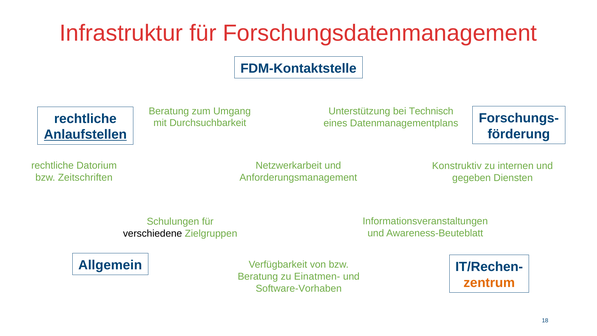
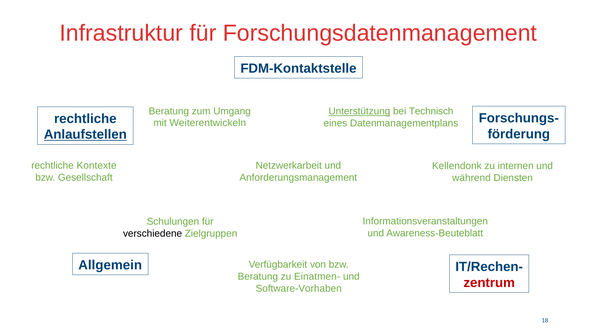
Unterstützung underline: none -> present (359, 111)
Durchsuchbarkeit: Durchsuchbarkeit -> Weiterentwickeln (208, 123)
Datorium: Datorium -> Kontexte (97, 166)
Konstruktiv: Konstruktiv -> Kellendonk (457, 166)
Zeitschriften: Zeitschriften -> Gesellschaft (85, 178)
gegeben: gegeben -> während (472, 178)
zentrum colour: orange -> red (489, 282)
